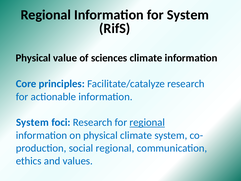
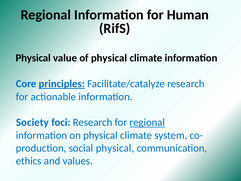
for System: System -> Human (188, 15)
of sciences: sciences -> physical (109, 58)
principles underline: none -> present (62, 84)
System: System -> Society (32, 122)
social regional: regional -> physical (115, 148)
